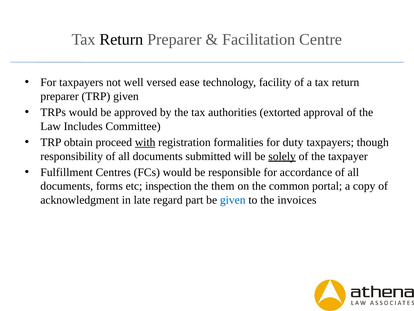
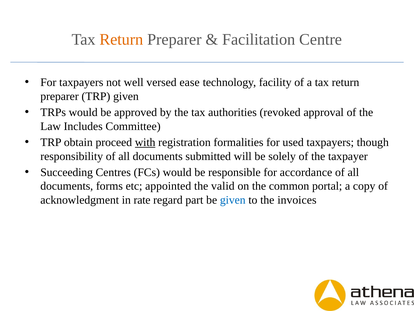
Return colour: black -> orange (121, 39)
extorted: extorted -> revoked (280, 112)
duty: duty -> used (293, 142)
solely underline: present -> none (282, 156)
Fulfillment: Fulfillment -> Succeeding (67, 172)
inspection: inspection -> appointed (168, 186)
them: them -> valid (223, 186)
late: late -> rate (142, 200)
